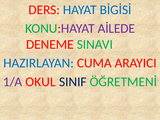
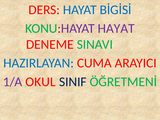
KONU:HAYAT AİLEDE: AİLEDE -> HAYAT (116, 28)
